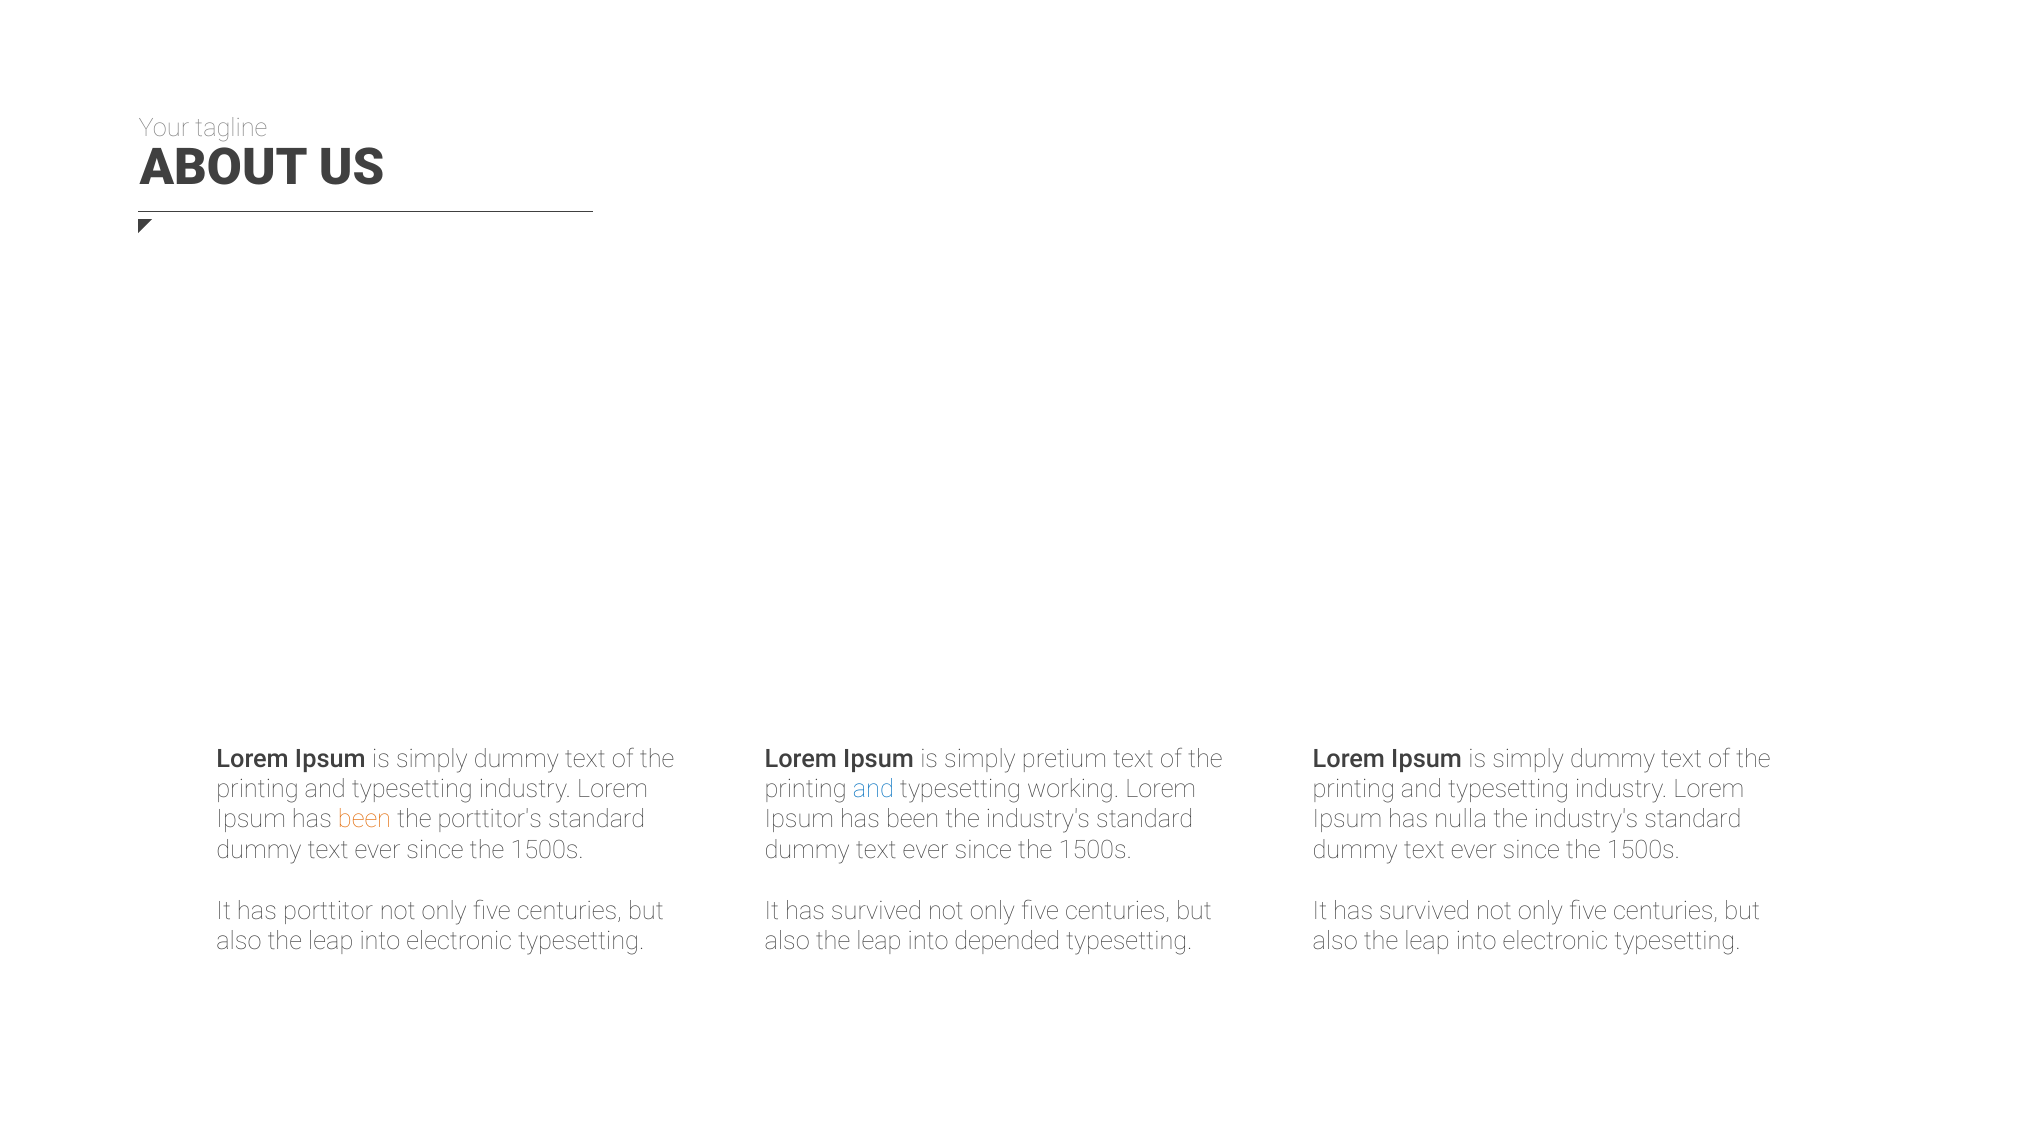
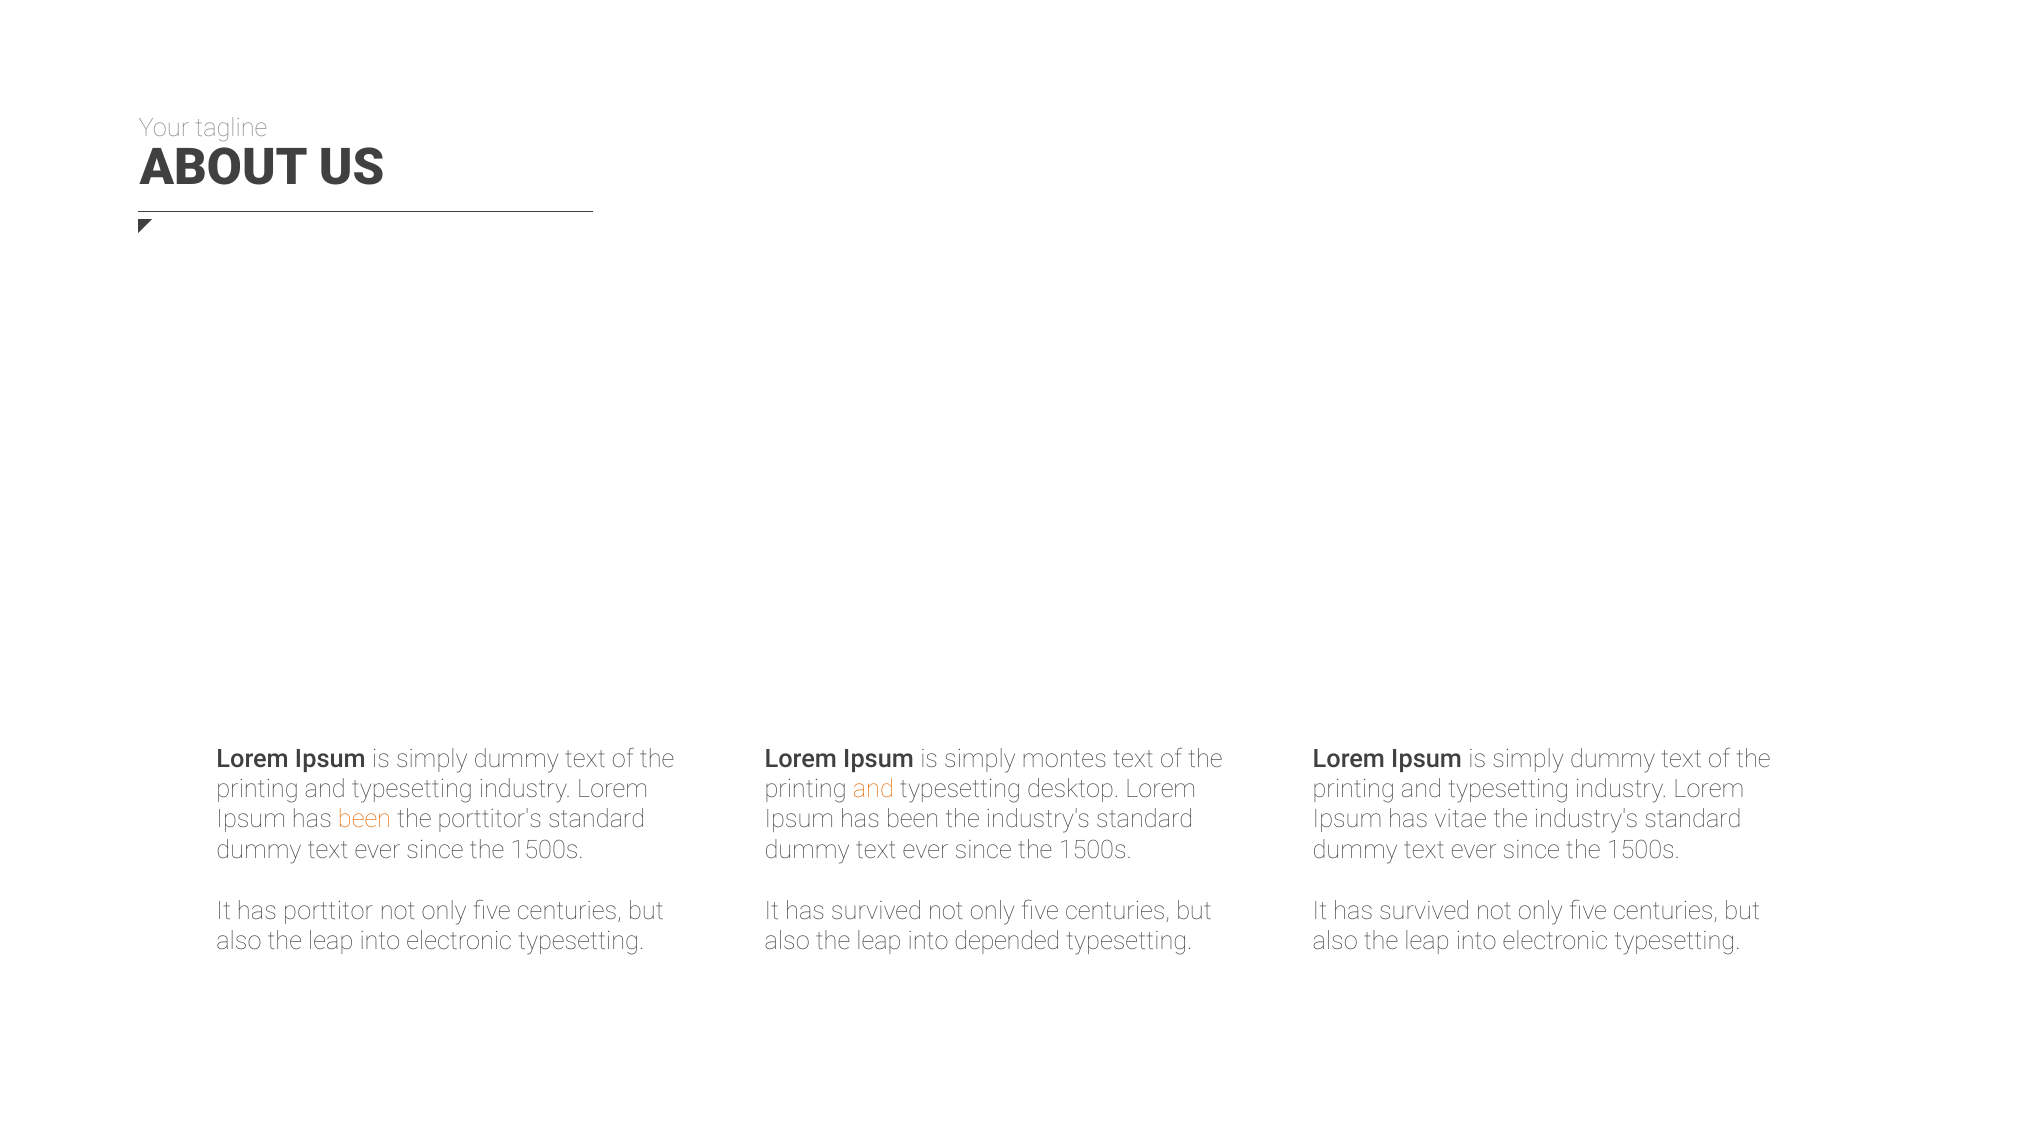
pretium: pretium -> montes (1064, 759)
and colour: blue -> orange (873, 789)
working: working -> desktop (1073, 789)
nulla: nulla -> vitae (1461, 820)
